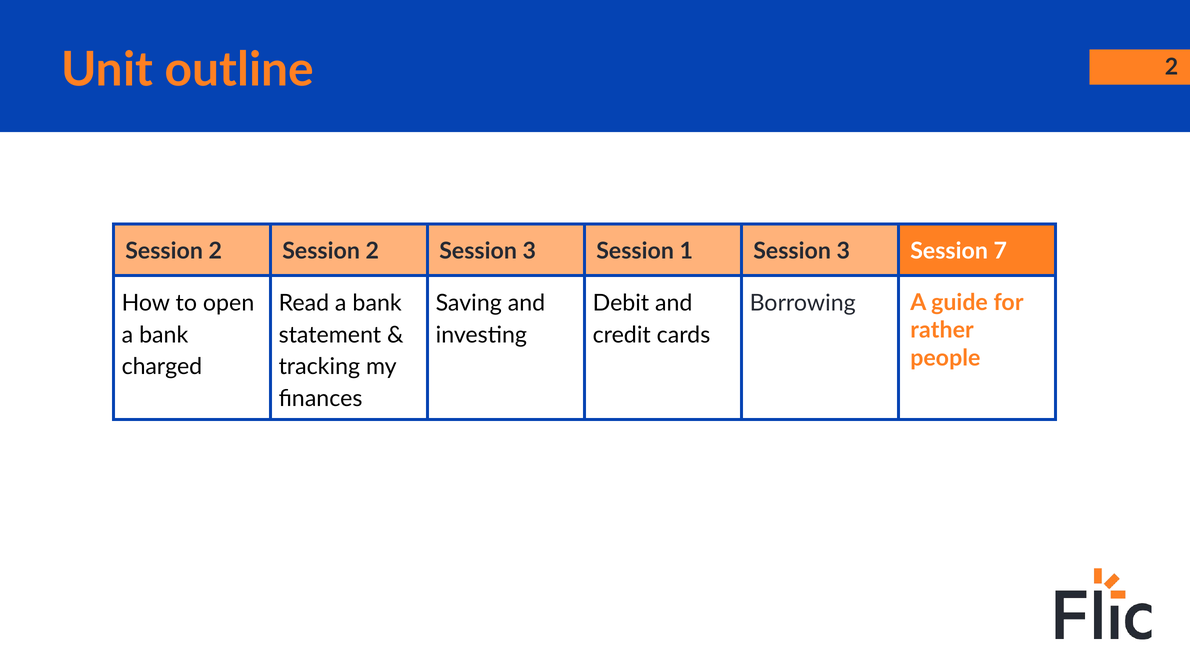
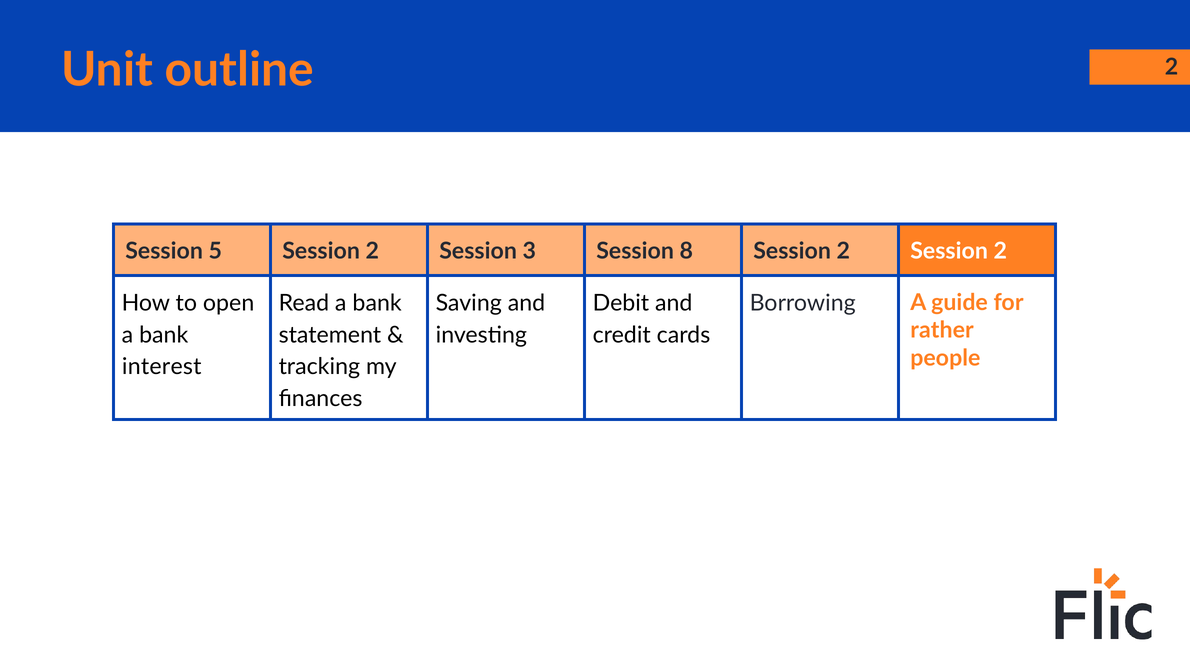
2: 2 -> 5 (215, 251)
1: 1 -> 8 (686, 251)
3: 3 -> 2 (843, 251)
7: 7 -> 2 (1000, 251)
charged: charged -> interest (162, 367)
